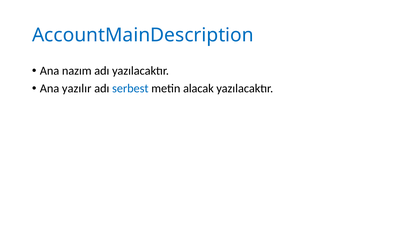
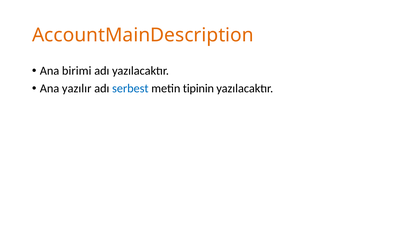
AccountMainDescription colour: blue -> orange (143, 35)
nazım: nazım -> birimi (77, 71)
alacak: alacak -> tipinin (198, 89)
